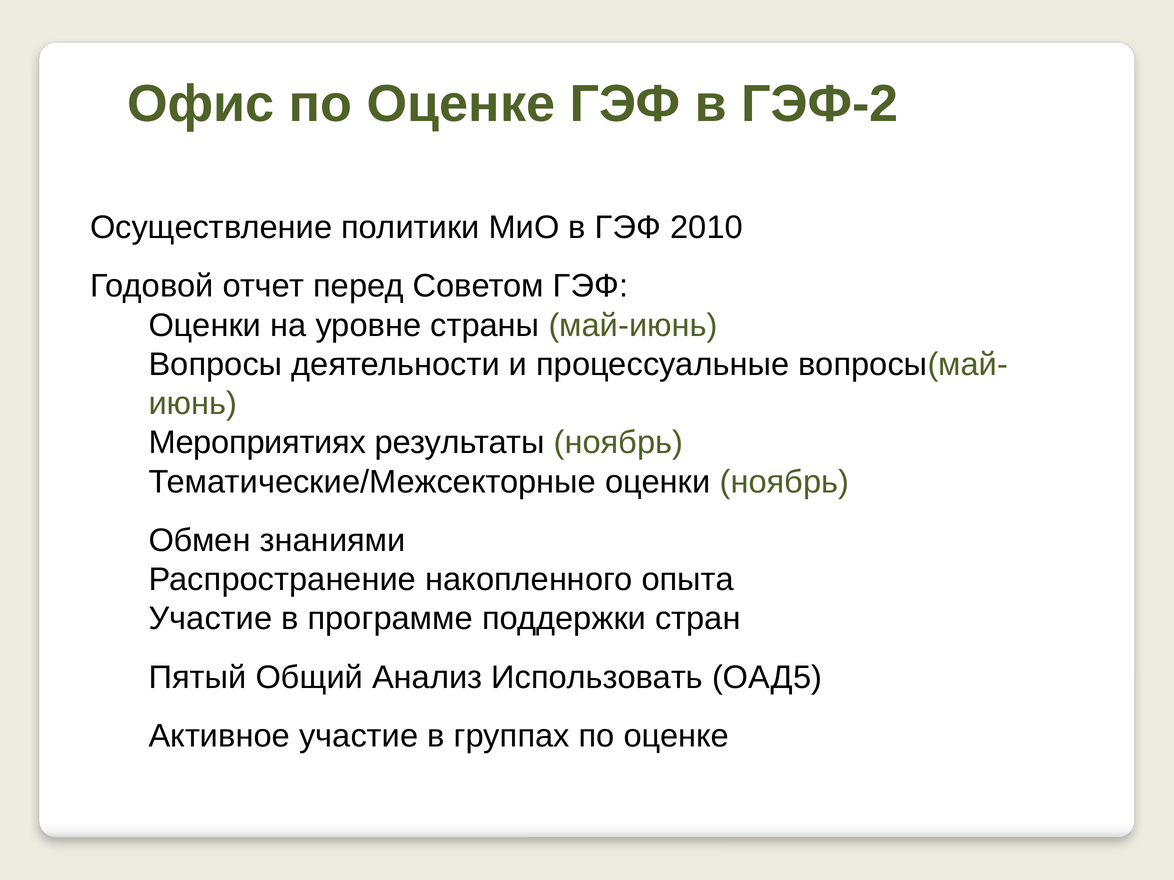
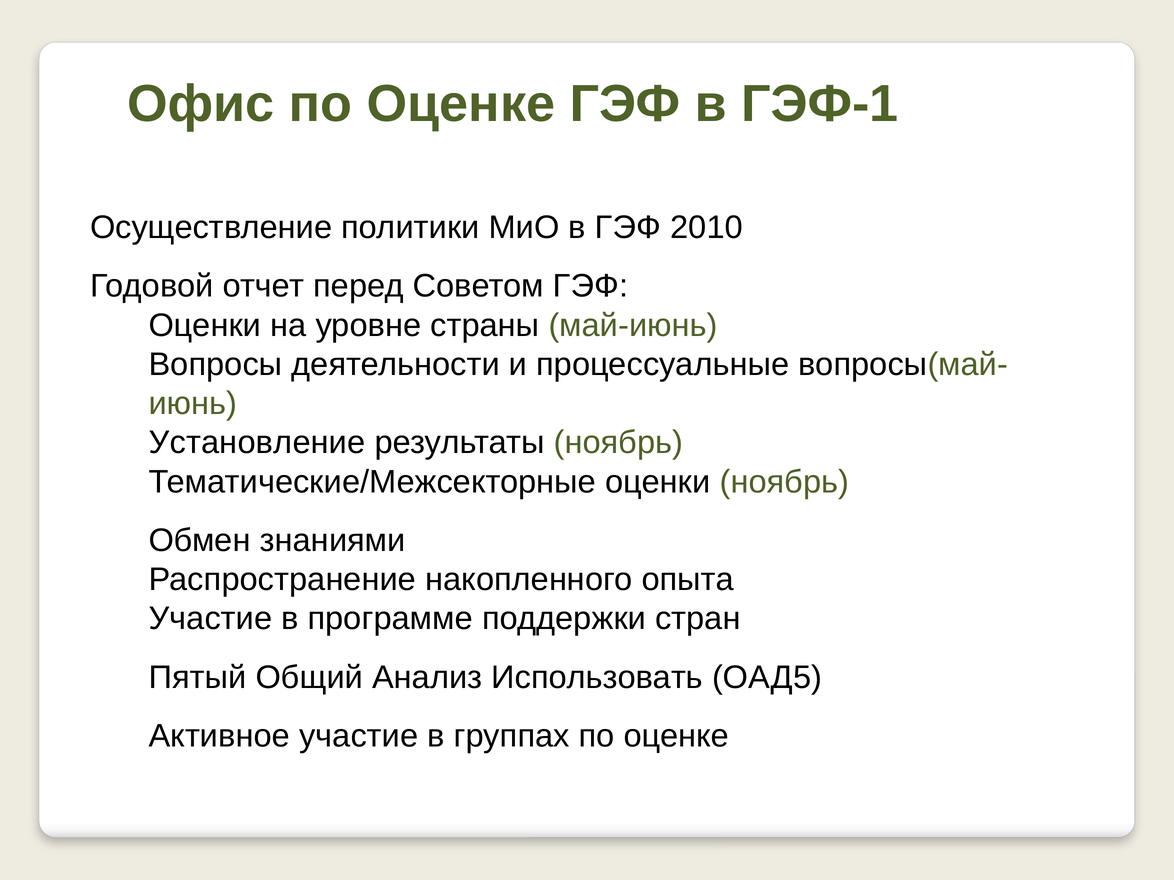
ГЭФ-2: ГЭФ-2 -> ГЭФ-1 (820, 104)
Мероприятиях: Мероприятиях -> Установление (257, 443)
